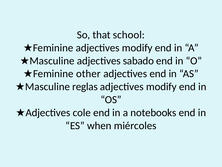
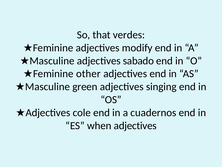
school: school -> verdes (129, 35)
reglas: reglas -> green (85, 86)
modify: modify -> singing (161, 86)
notebooks: notebooks -> cuadernos (153, 112)
when miércoles: miércoles -> adjectives (135, 125)
